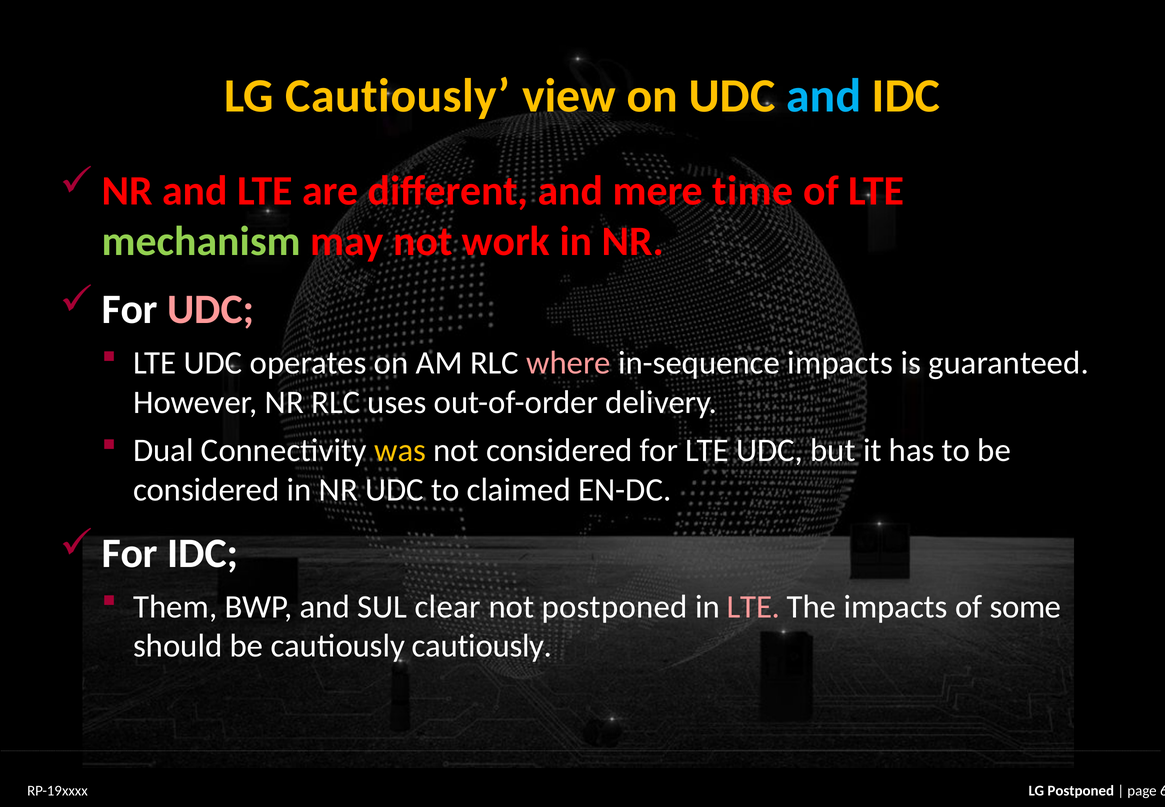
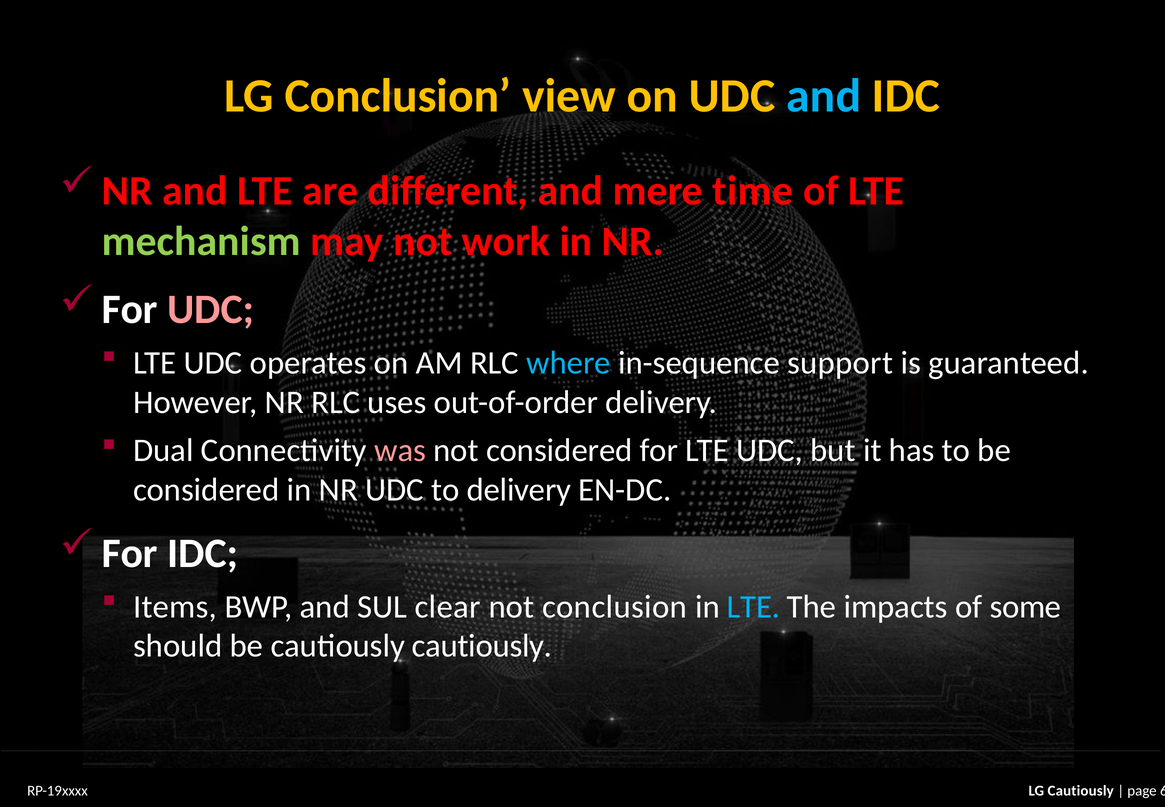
LG Cautiously: Cautiously -> Conclusion (398, 96)
where colour: pink -> light blue (569, 363)
in-sequence impacts: impacts -> support (840, 363)
was colour: yellow -> pink (400, 450)
to claimed: claimed -> delivery (519, 490)
Them: Them -> Items (175, 606)
not postponed: postponed -> conclusion (615, 606)
LTE colour: pink -> light blue (753, 606)
LG Postponed: Postponed -> Cautiously (1081, 790)
